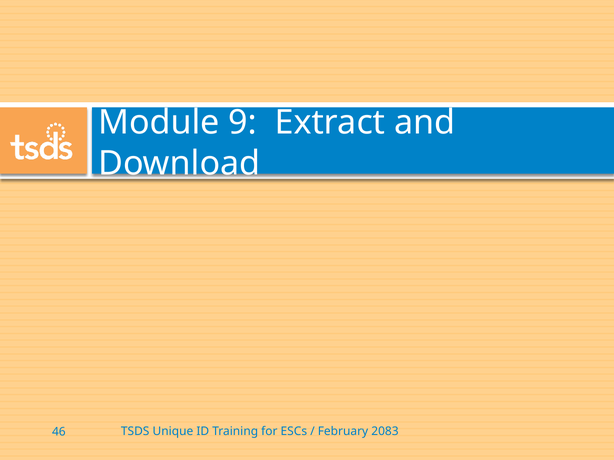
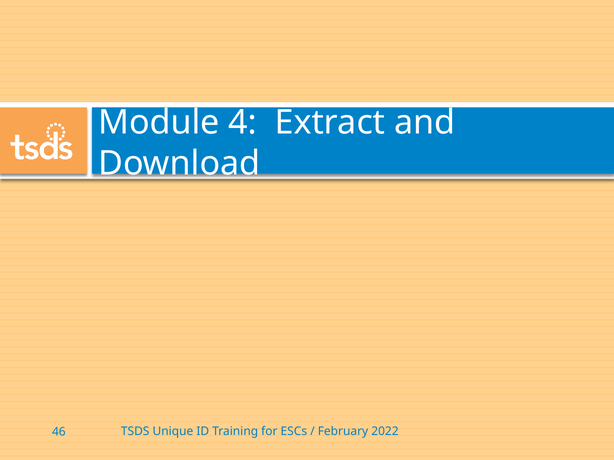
9: 9 -> 4 (243, 123)
2083: 2083 -> 2022 (385, 432)
